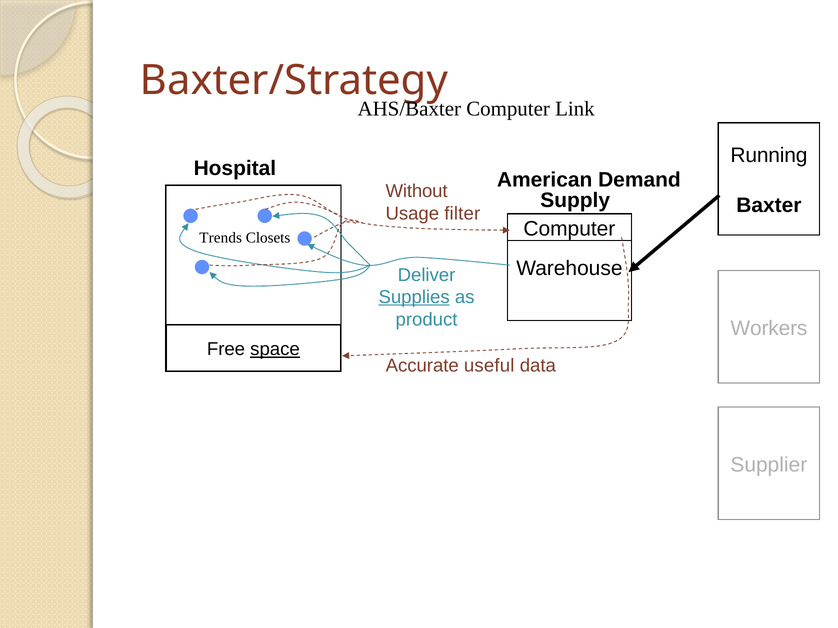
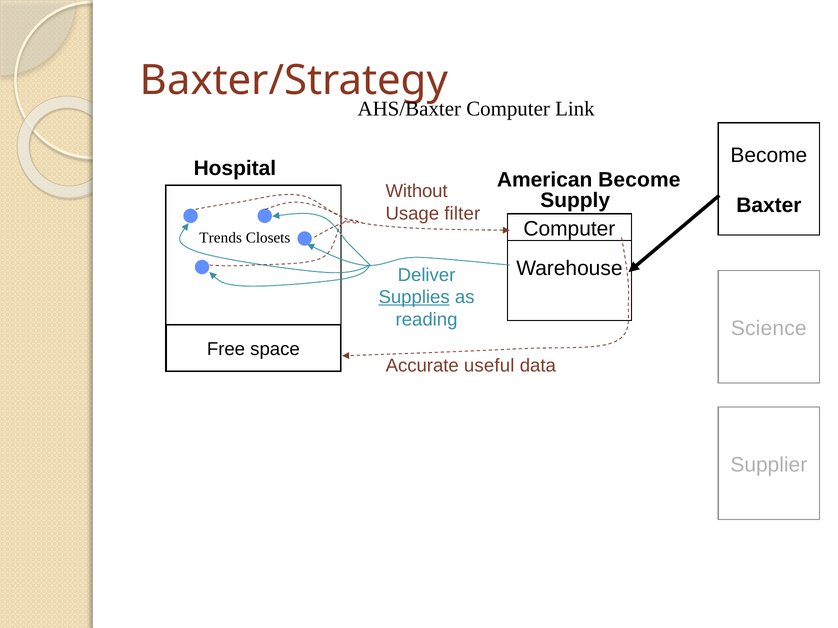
Running: Running -> Become (769, 155)
American Demand: Demand -> Become (639, 180)
product: product -> reading (427, 320)
Workers: Workers -> Science (769, 328)
space underline: present -> none (275, 350)
